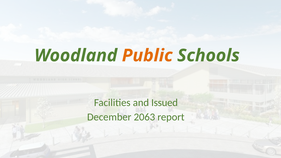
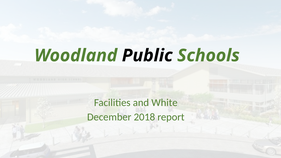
Public colour: orange -> black (147, 56)
Issued: Issued -> White (164, 103)
2063: 2063 -> 2018 (144, 117)
